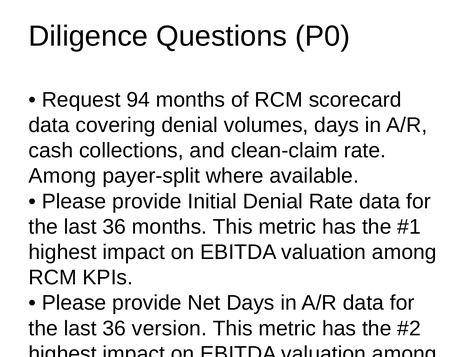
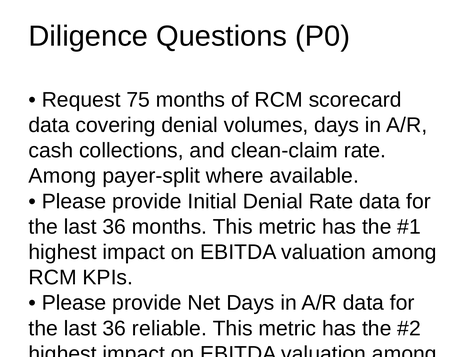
94: 94 -> 75 (138, 100)
version: version -> reliable (169, 328)
